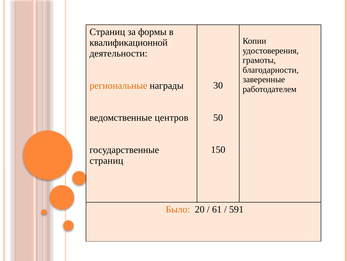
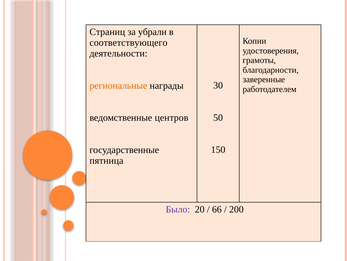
формы: формы -> убрали (152, 32)
квалификационной: квалификационной -> соответствующего (129, 43)
страниц: страниц -> пятница (106, 160)
Было colour: orange -> purple (178, 209)
61: 61 -> 66 (217, 209)
591: 591 -> 200 (236, 209)
